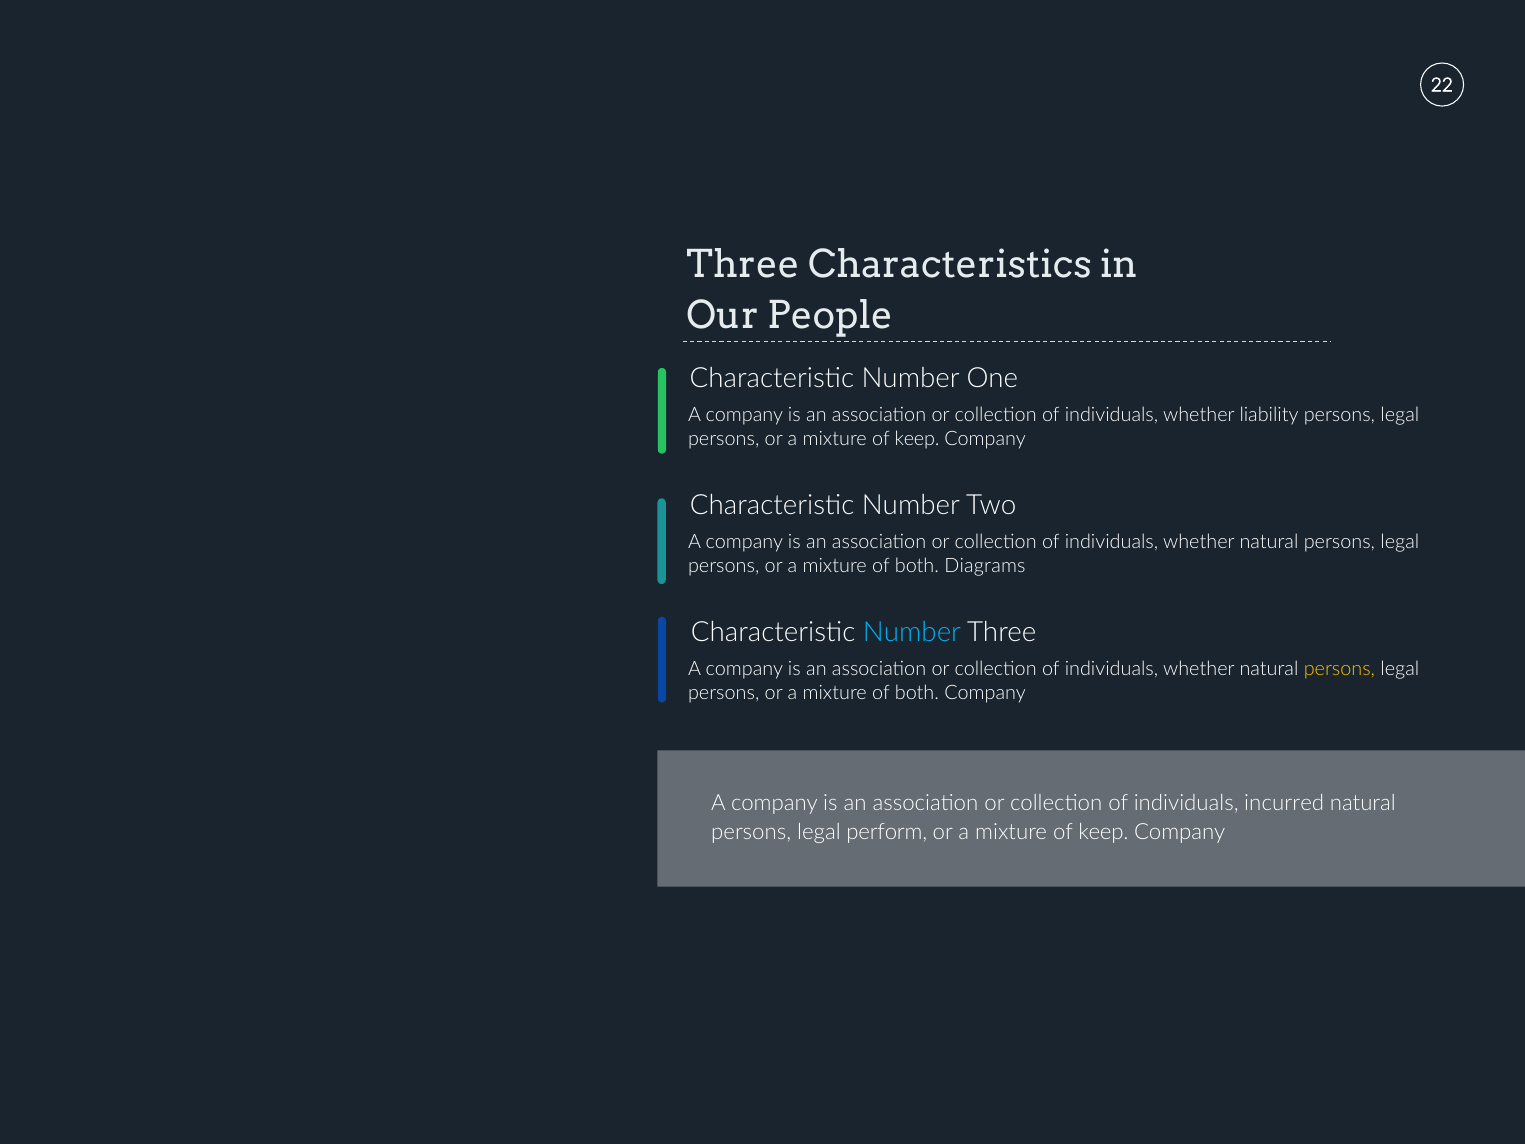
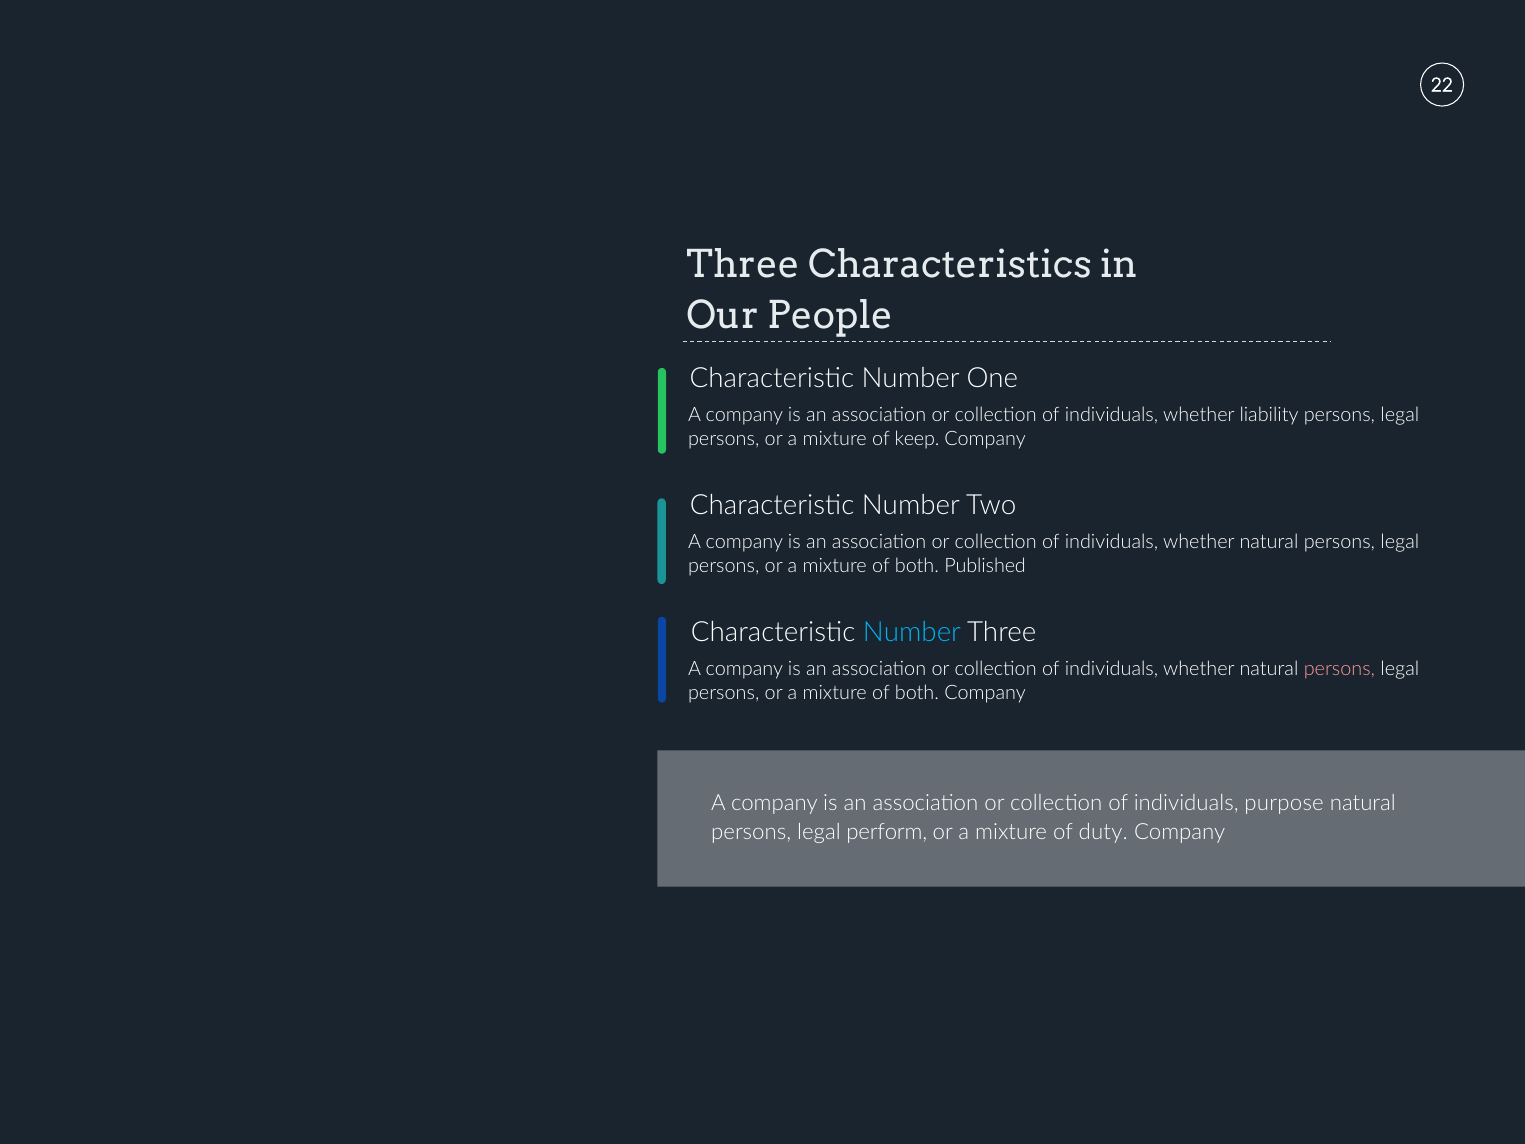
Diagrams: Diagrams -> Published (985, 566)
persons colour: yellow -> pink (1339, 669)
incurred: incurred -> purpose (1284, 803)
keep: keep -> duty (1103, 832)
